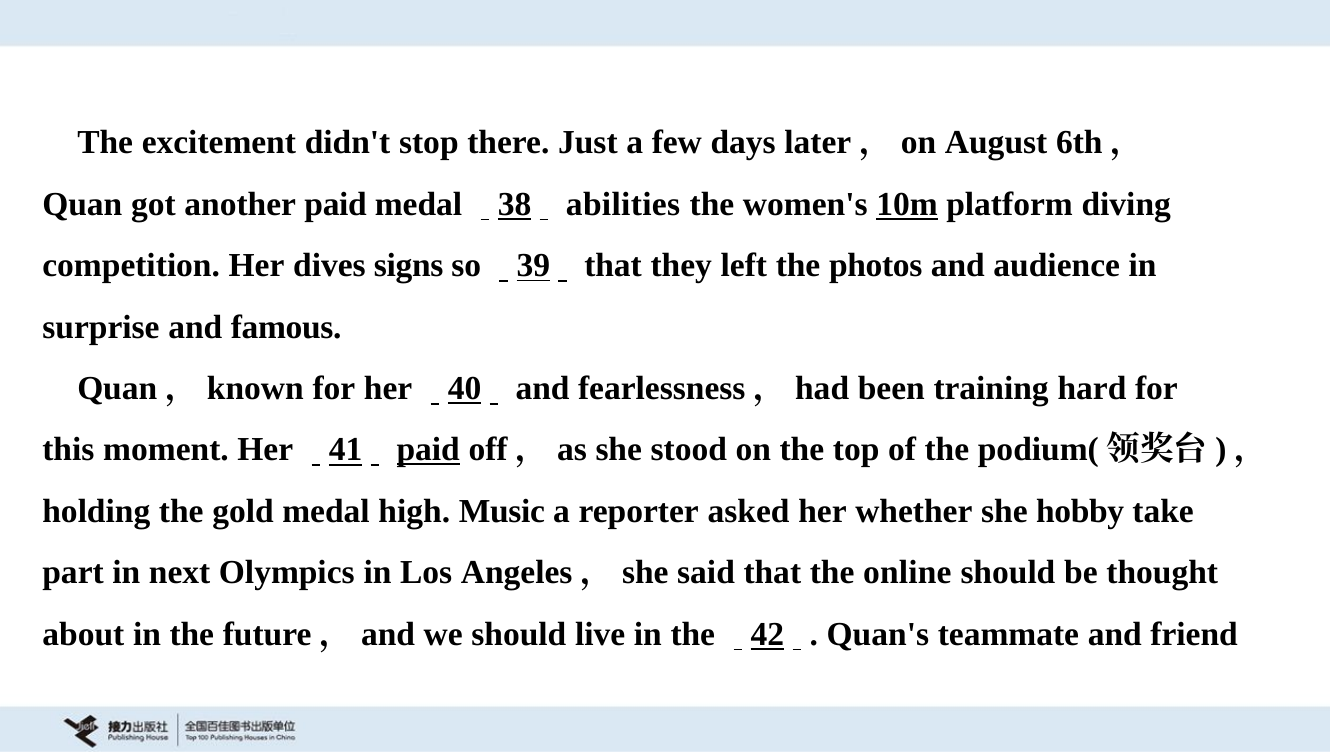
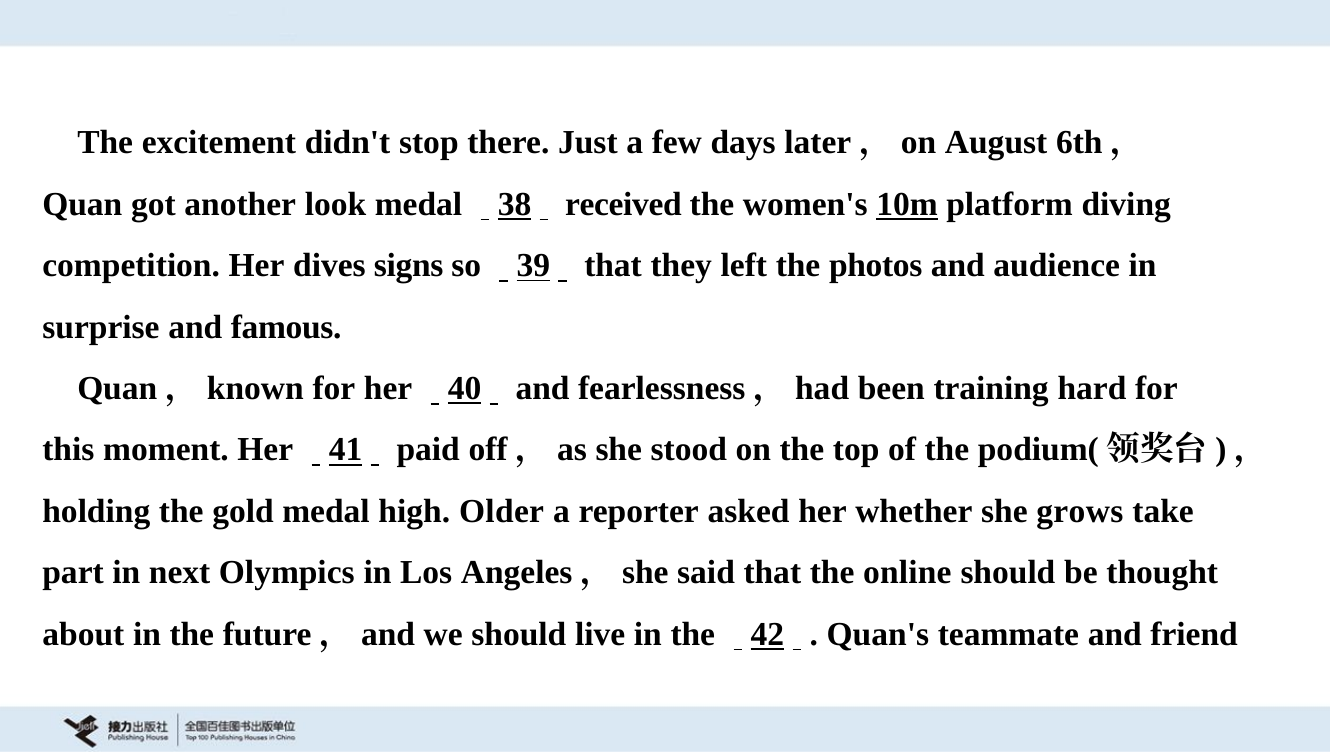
another paid: paid -> look (335, 204)
abilities: abilities -> received (623, 204)
paid underline: present -> none (428, 450)
Music: Music -> Older (502, 511)
hobby: hobby -> grows (1080, 511)
